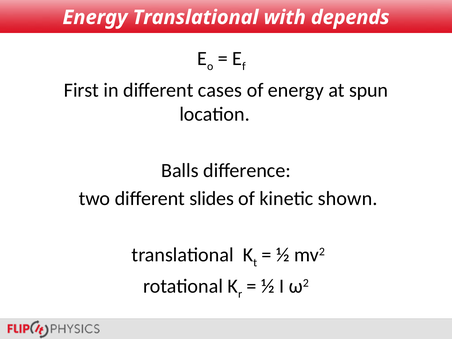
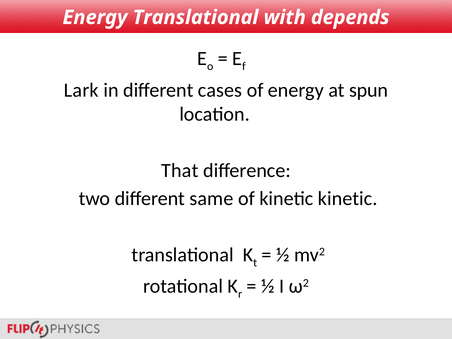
First: First -> Lark (81, 90)
Balls: Balls -> That (180, 170)
slides: slides -> same (211, 199)
kinetic shown: shown -> kinetic (348, 199)
